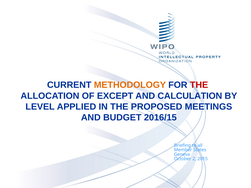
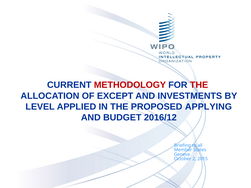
METHODOLOGY colour: orange -> red (130, 85)
CALCULATION: CALCULATION -> INVESTMENTS (190, 96)
MEETINGS: MEETINGS -> APPLYING (208, 107)
2016/15: 2016/15 -> 2016/12 (160, 118)
